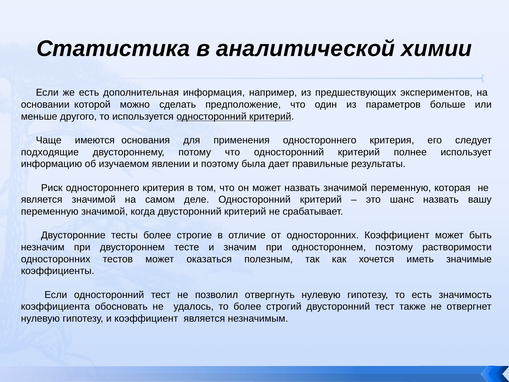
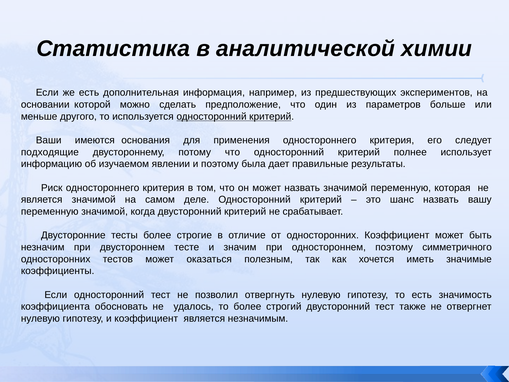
Чаще: Чаще -> Ваши (49, 140)
растворимости: растворимости -> симметричного (457, 247)
